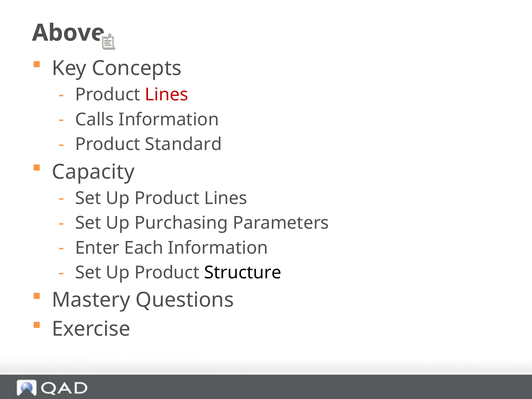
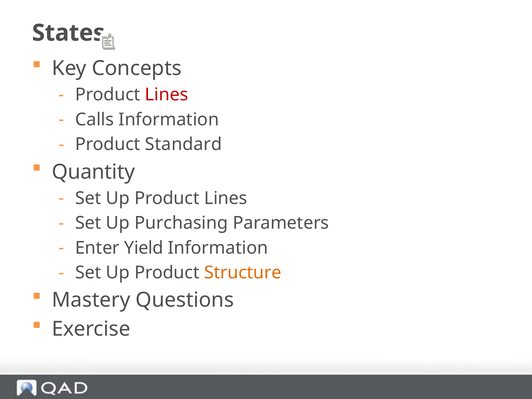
Above: Above -> States (68, 33)
Capacity: Capacity -> Quantity (93, 172)
Each: Each -> Yield (144, 248)
Structure colour: black -> orange (243, 273)
